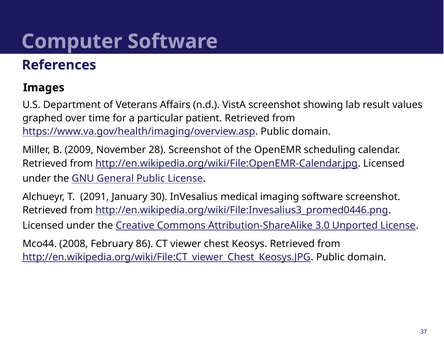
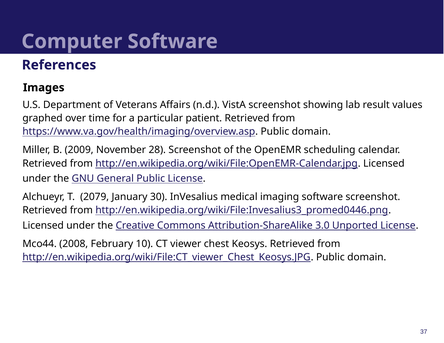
2091: 2091 -> 2079 (95, 197)
86: 86 -> 10 (144, 244)
